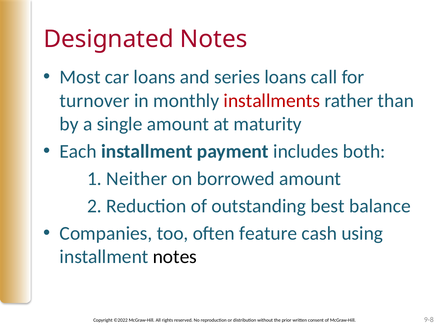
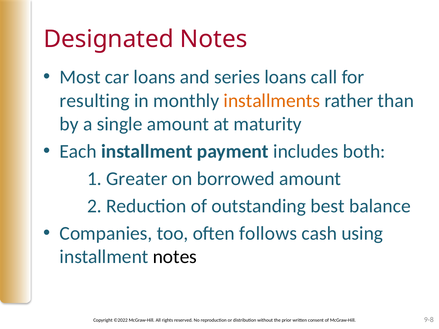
turnover: turnover -> resulting (95, 101)
installments colour: red -> orange (272, 101)
Neither: Neither -> Greater (137, 179)
feature: feature -> follows (268, 234)
